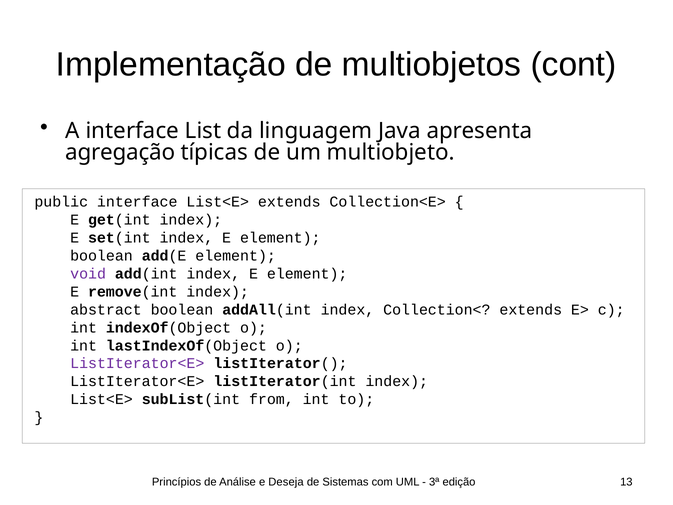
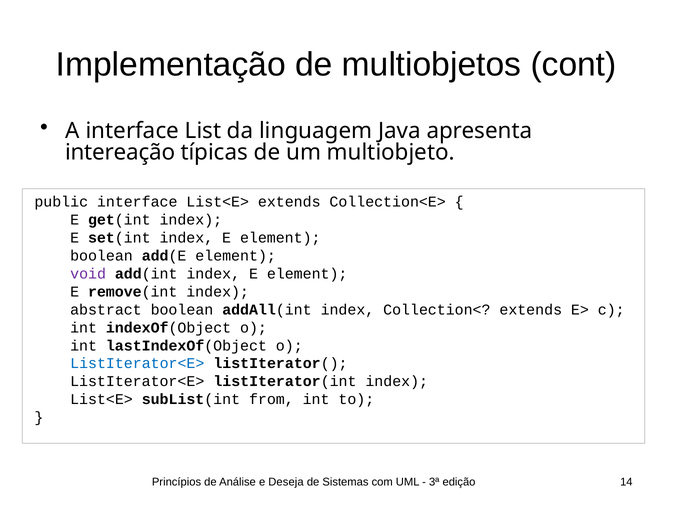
agregação: agregação -> intereação (120, 152)
ListIterator<E> colour: purple -> blue (137, 363)
13: 13 -> 14 (626, 482)
